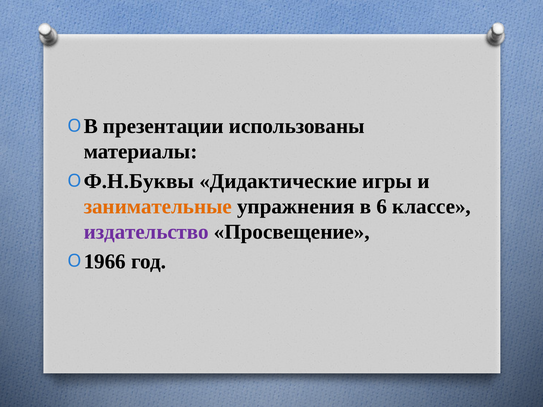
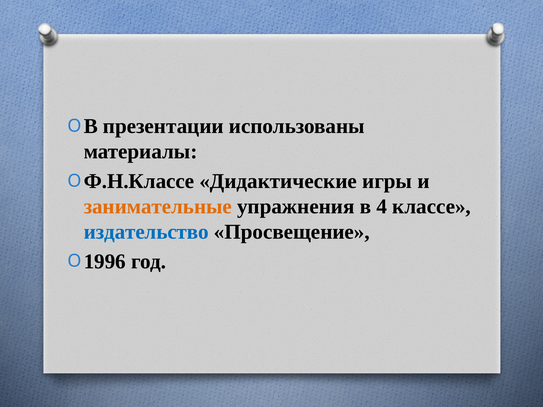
Ф.Н.Буквы: Ф.Н.Буквы -> Ф.Н.Классе (139, 181)
6: 6 -> 4 (382, 207)
издательство colour: purple -> blue (146, 232)
1966: 1966 -> 1996 (105, 262)
